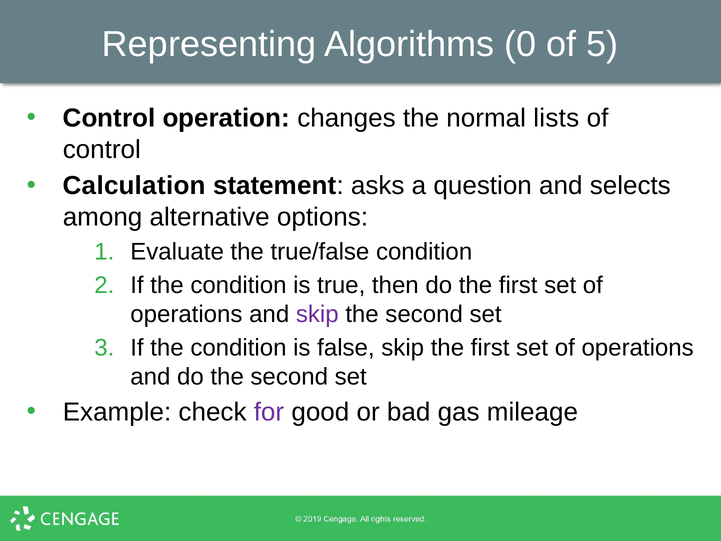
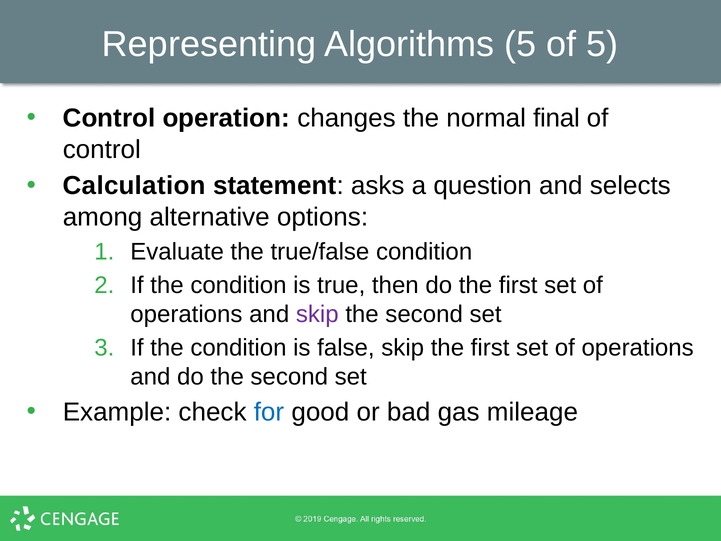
Algorithms 0: 0 -> 5 (520, 44)
lists: lists -> final (556, 118)
for colour: purple -> blue (269, 412)
